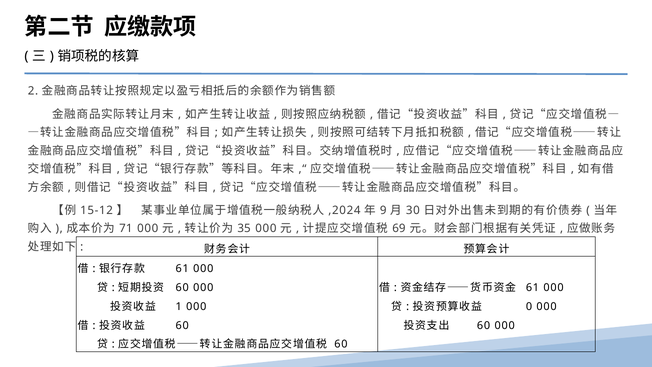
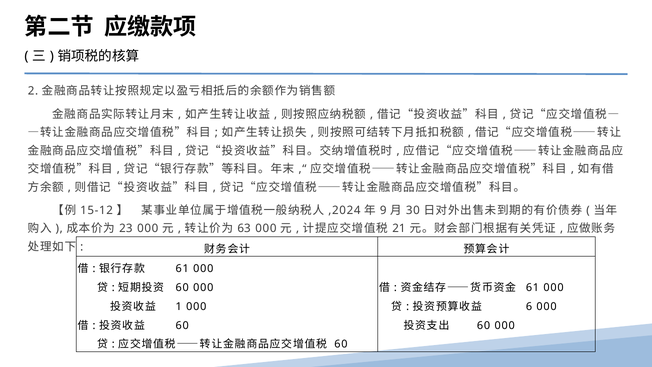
71: 71 -> 23 (126, 228)
35: 35 -> 63 (244, 228)
69: 69 -> 21 (399, 228)
0: 0 -> 6 (529, 306)
